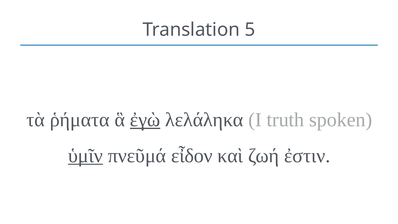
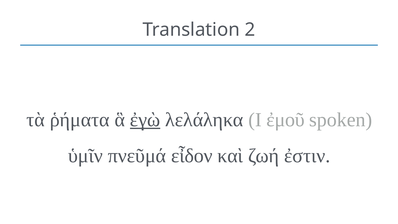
5: 5 -> 2 (250, 30)
truth: truth -> ἐμοῦ (286, 120)
ὑμῖν underline: present -> none (85, 156)
